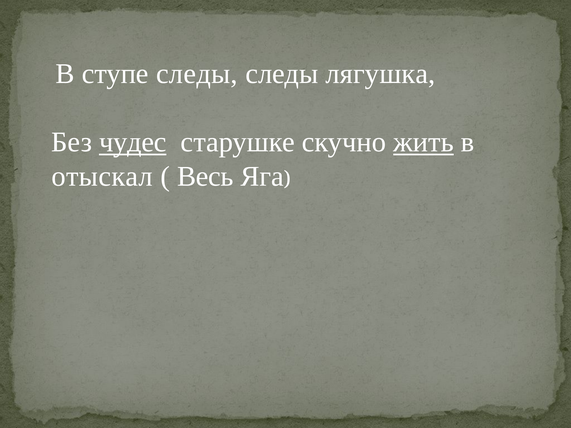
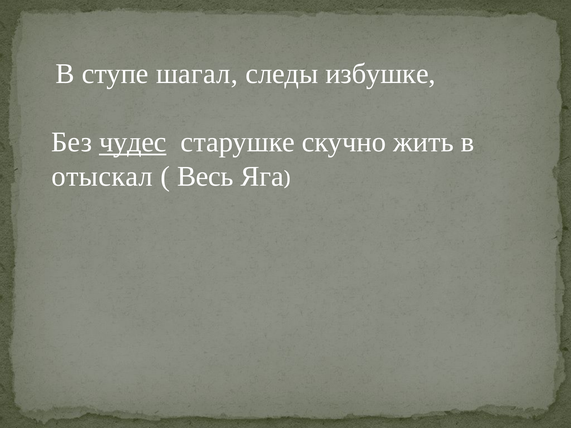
ступе следы: следы -> шагал (197, 74)
лягушка: лягушка -> избушке (381, 74)
жить underline: present -> none (423, 142)
